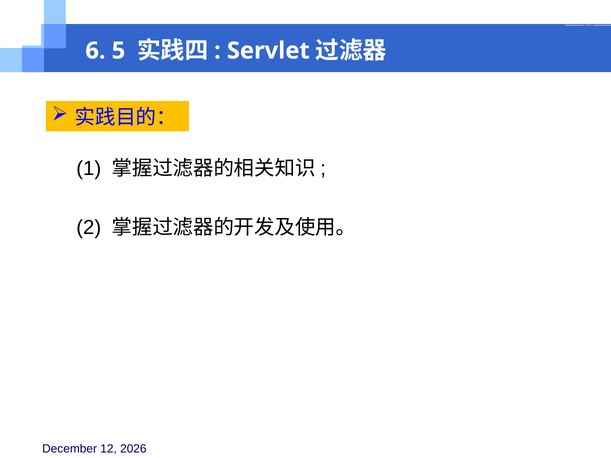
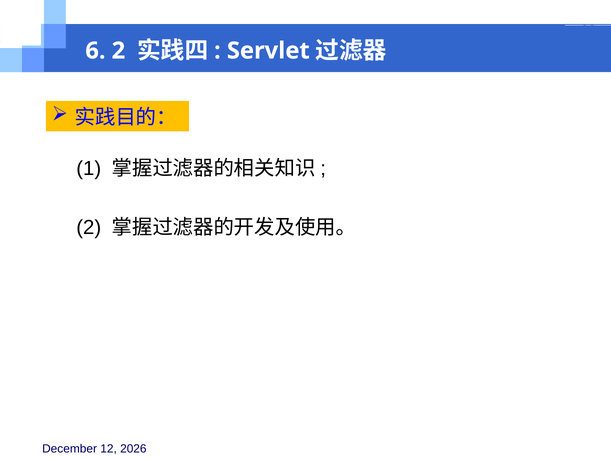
6 5: 5 -> 2 (118, 51)
